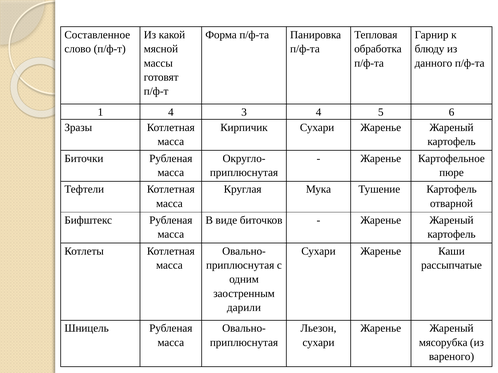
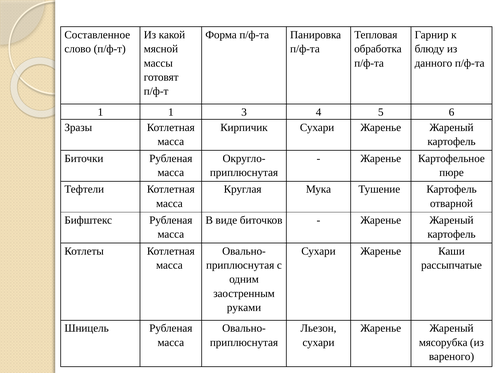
1 4: 4 -> 1 (171, 112)
дарили: дарили -> руками (244, 308)
